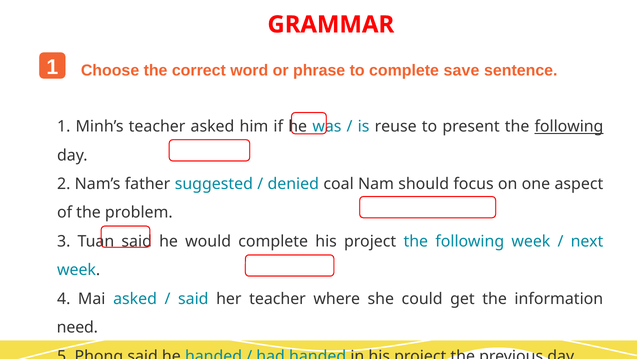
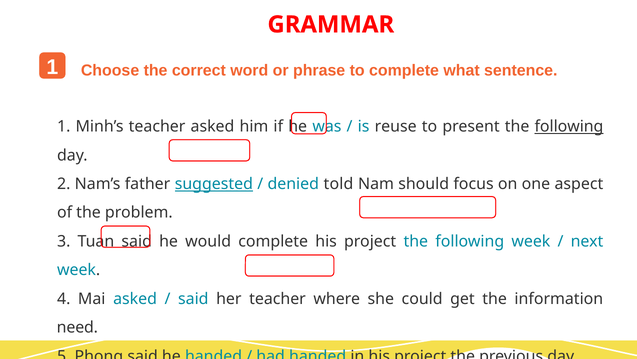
save: save -> what (462, 70)
suggested underline: none -> present (214, 184)
coal: coal -> told (339, 184)
